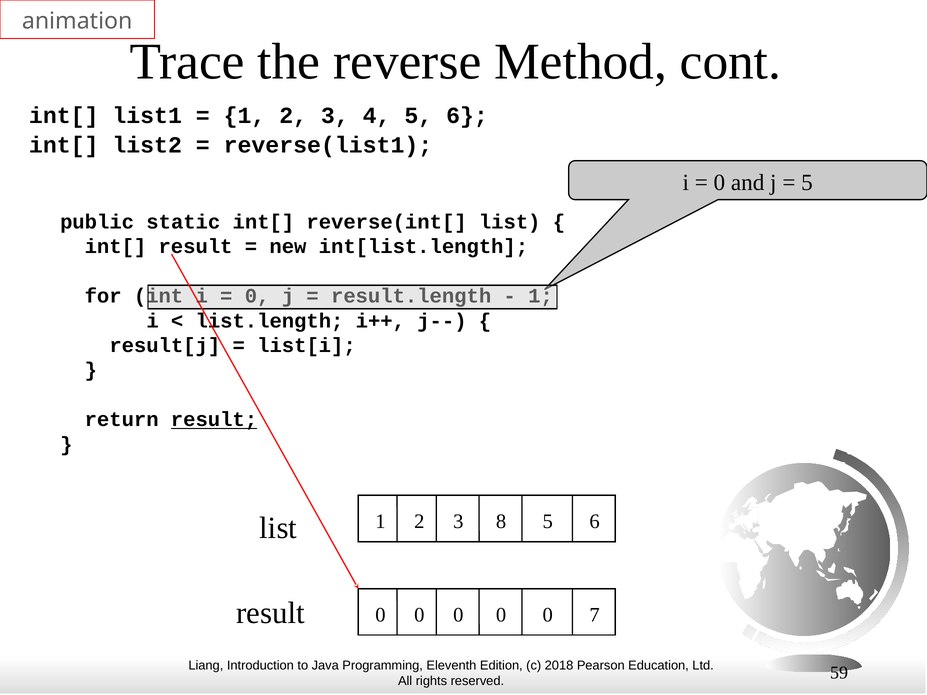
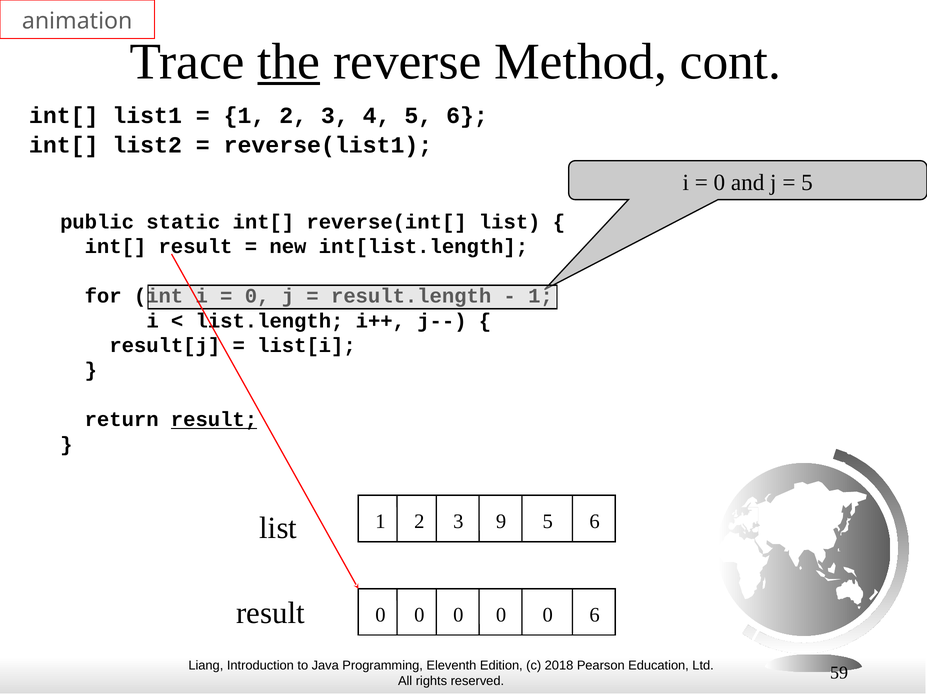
the underline: none -> present (289, 62)
8: 8 -> 9 (501, 522)
0 7: 7 -> 6 (595, 615)
